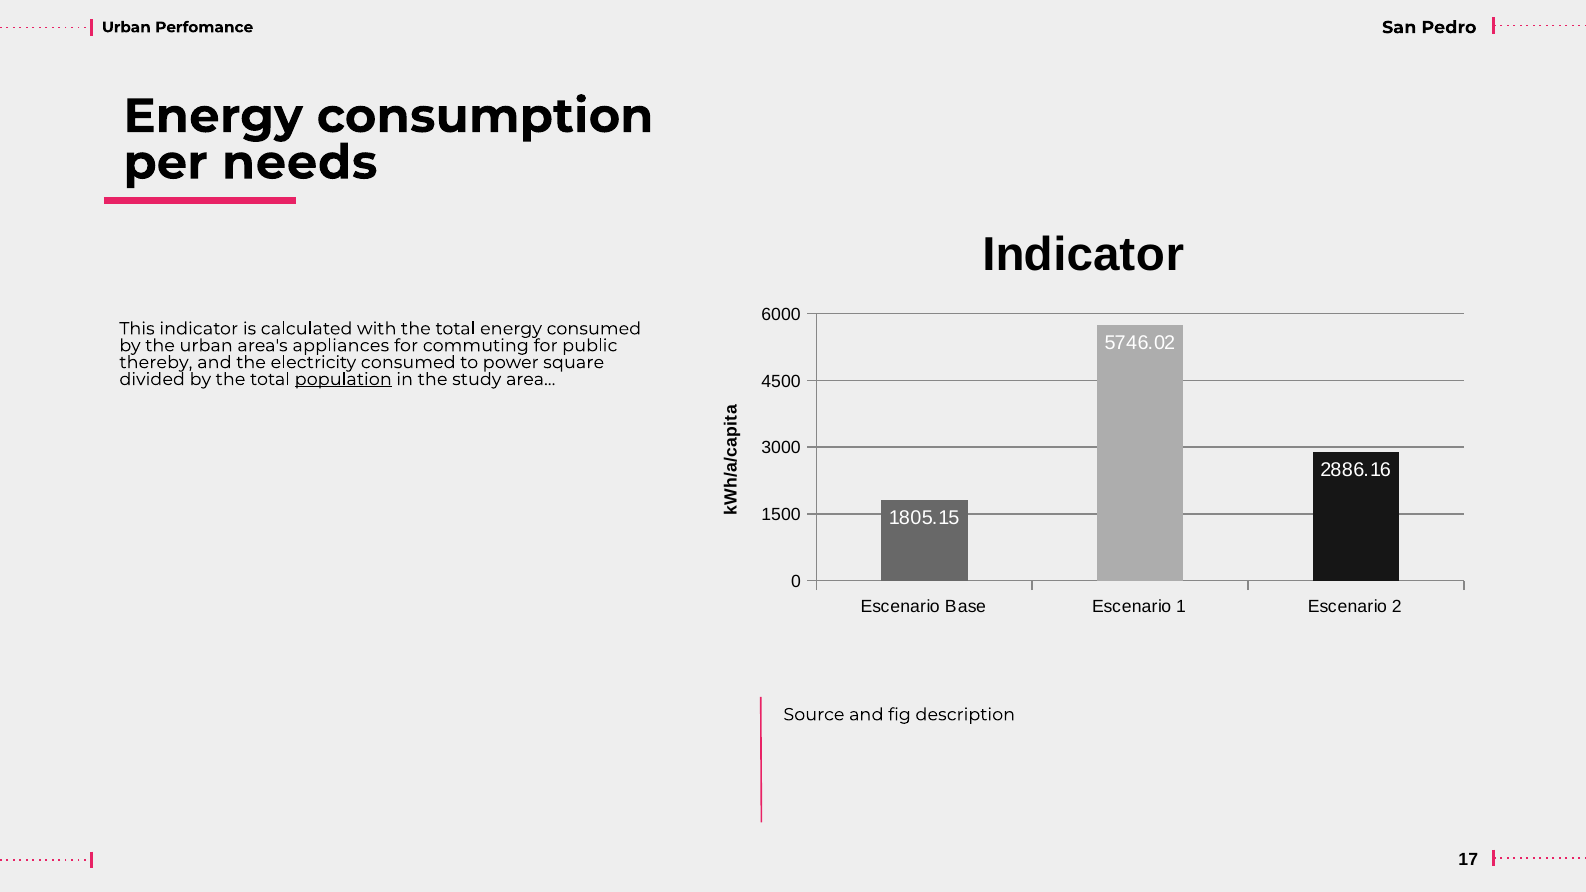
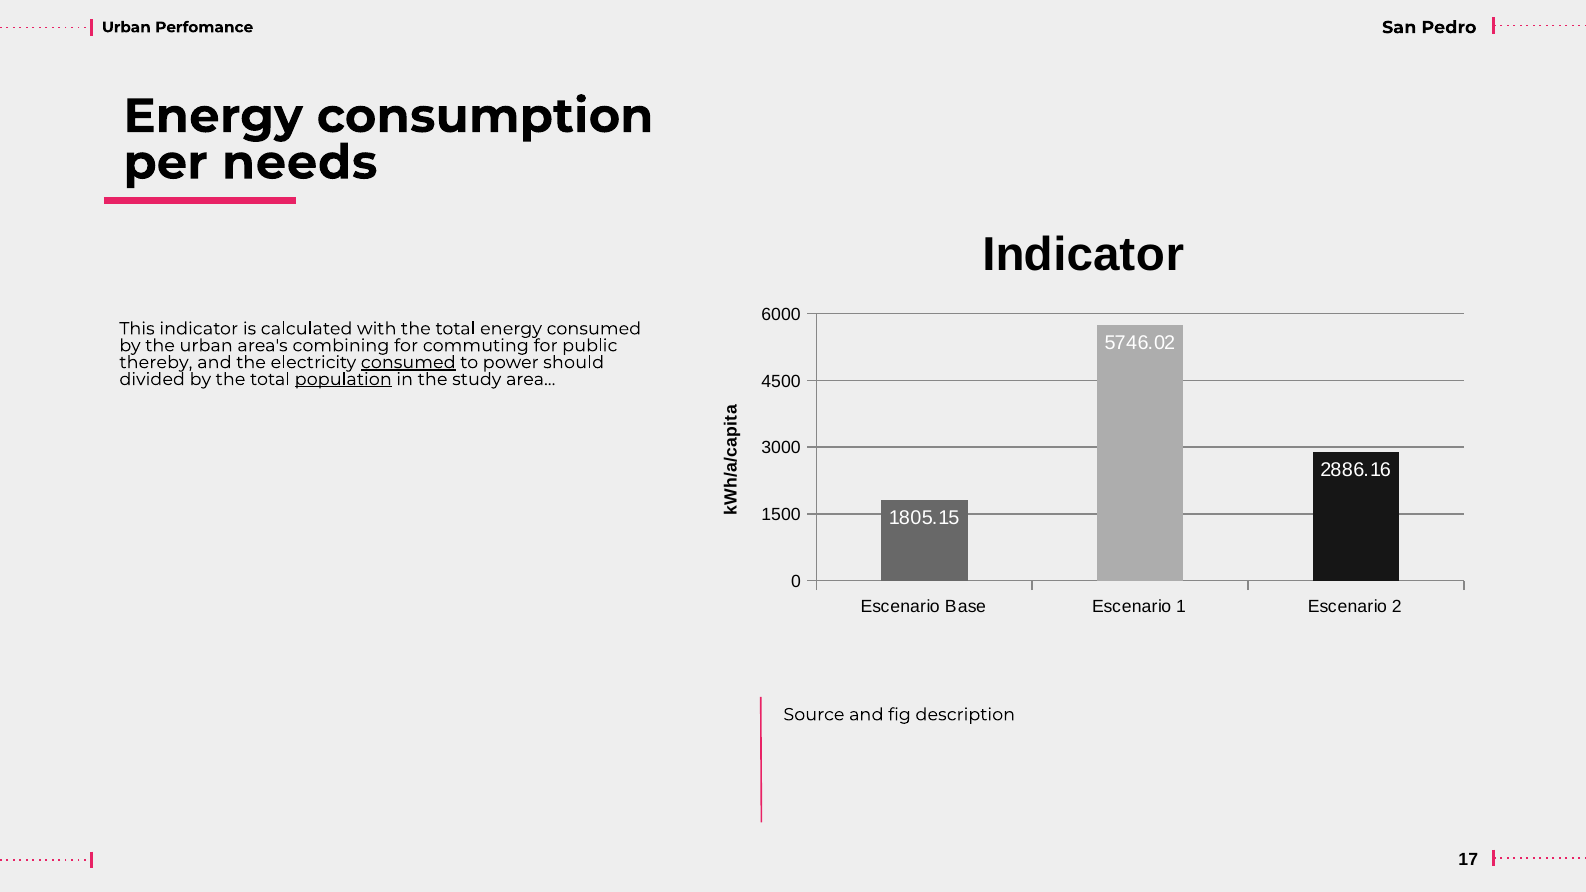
appliances: appliances -> combining (341, 346)
consumed underline: none -> present (408, 362)
square: square -> should (574, 362)
